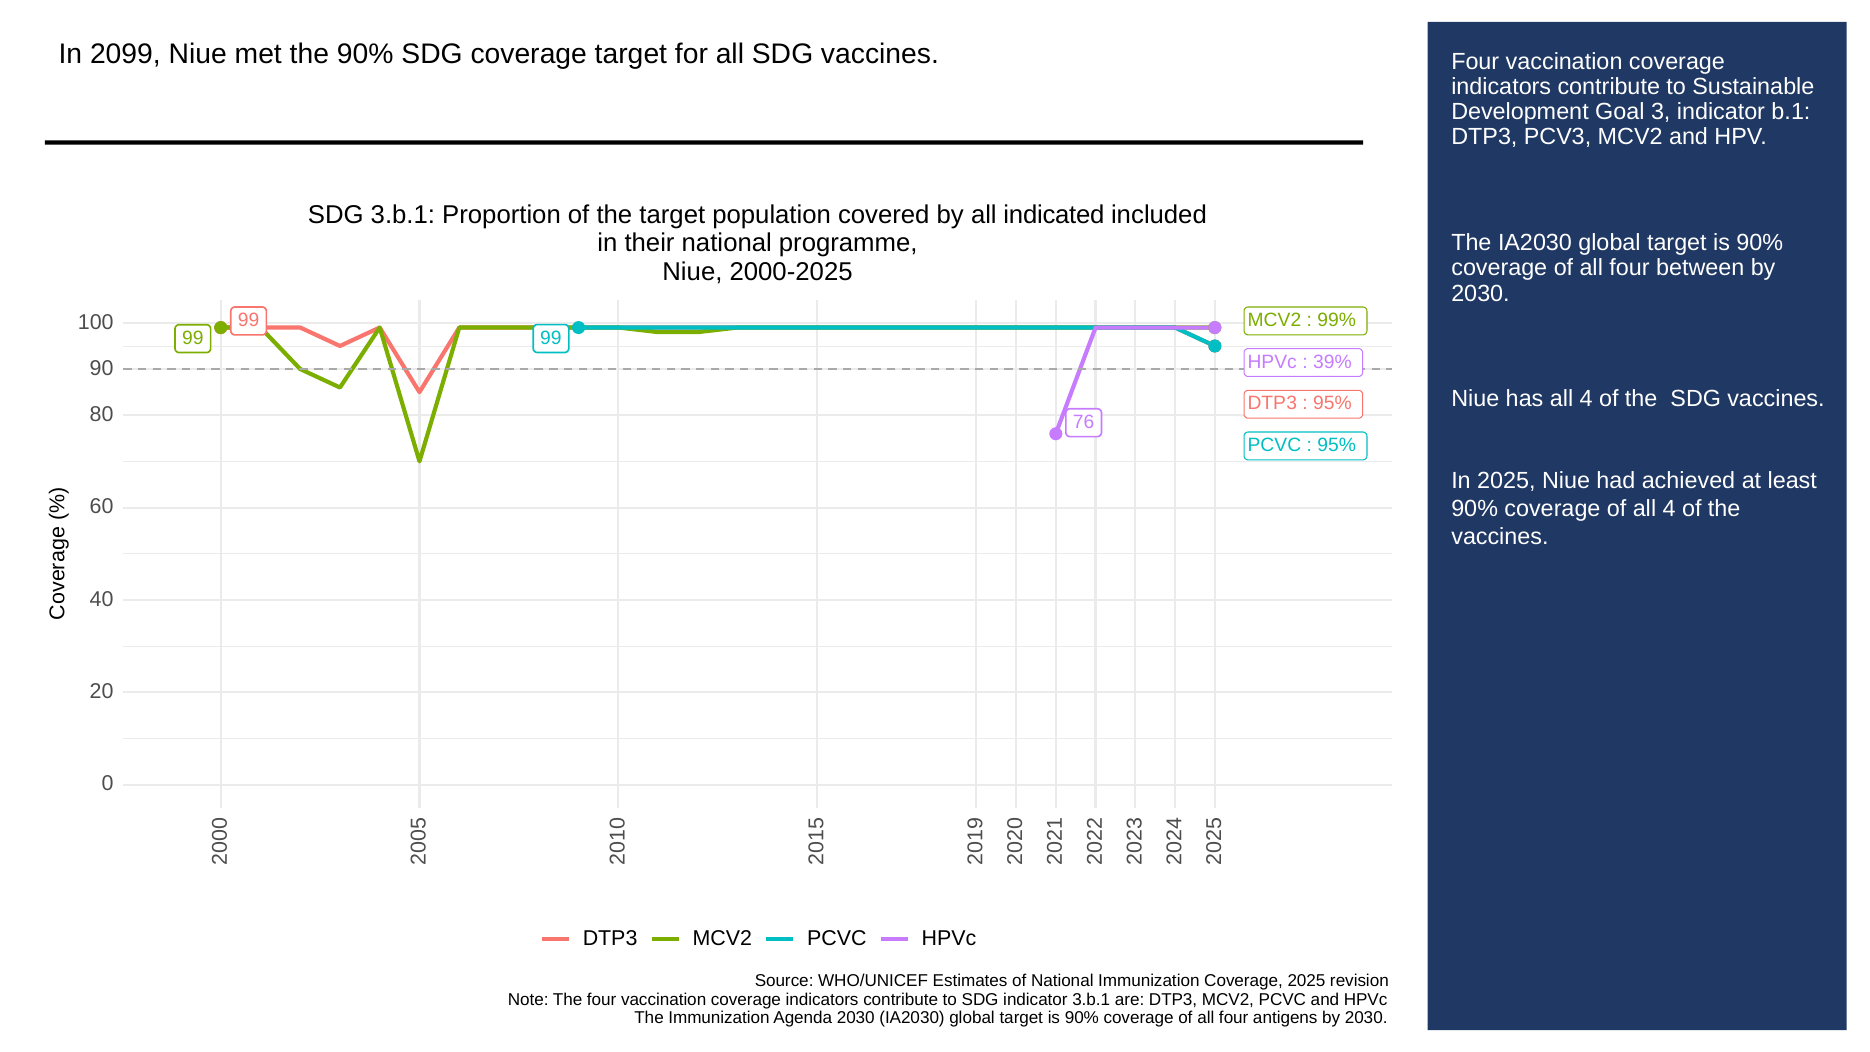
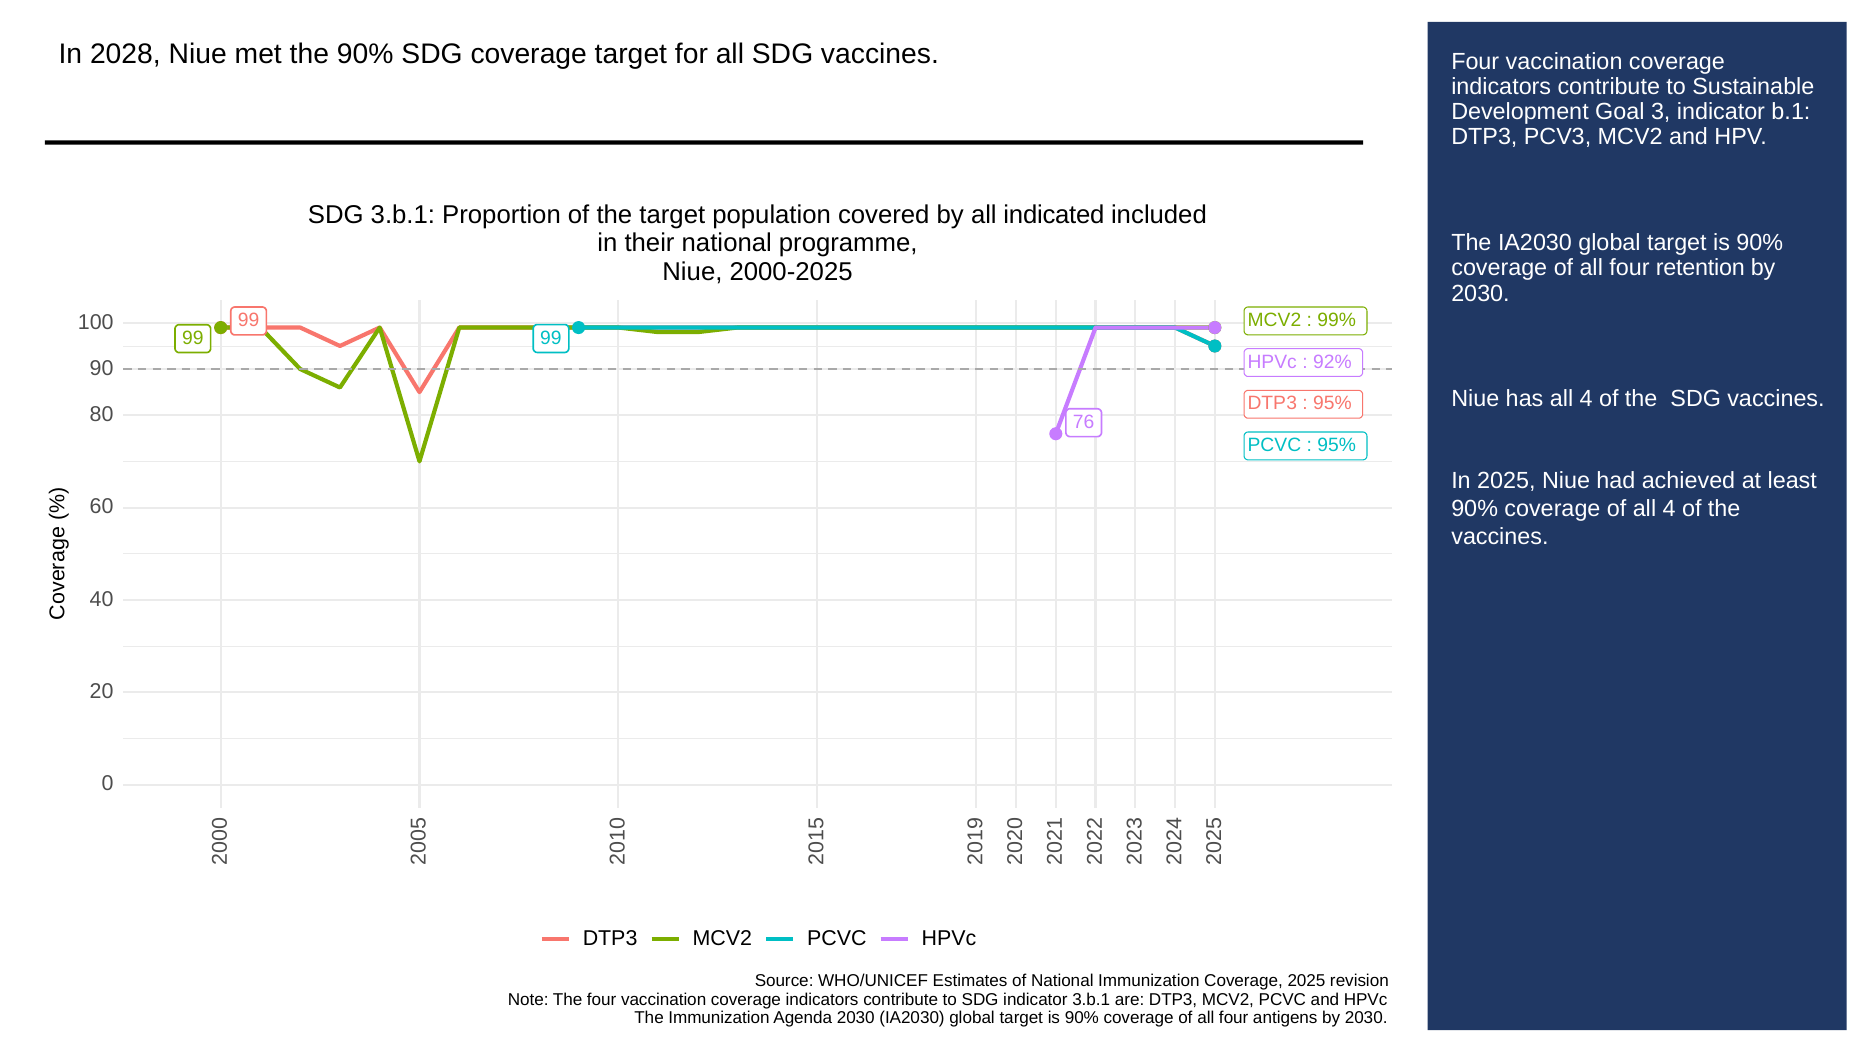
2099: 2099 -> 2028 (125, 54)
between: between -> retention (1700, 268)
39%: 39% -> 92% (1332, 362)
